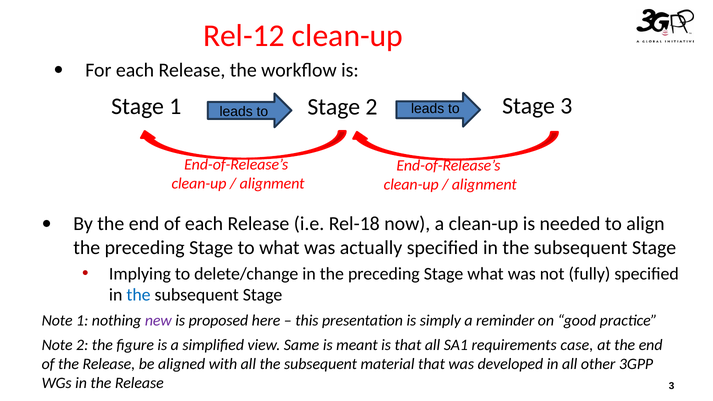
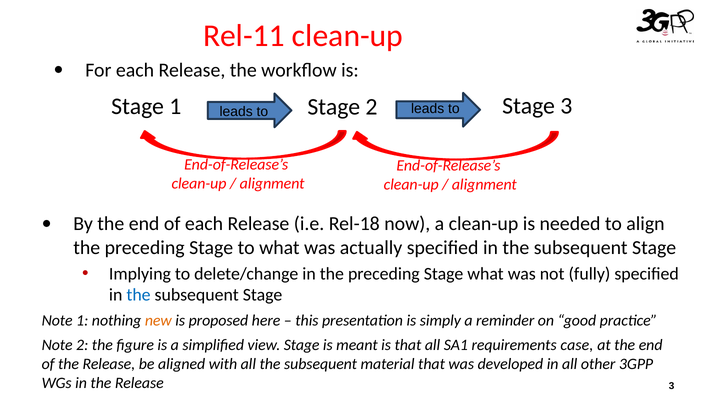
Rel-12: Rel-12 -> Rel-11 (244, 36)
new colour: purple -> orange (158, 321)
view Same: Same -> Stage (302, 345)
